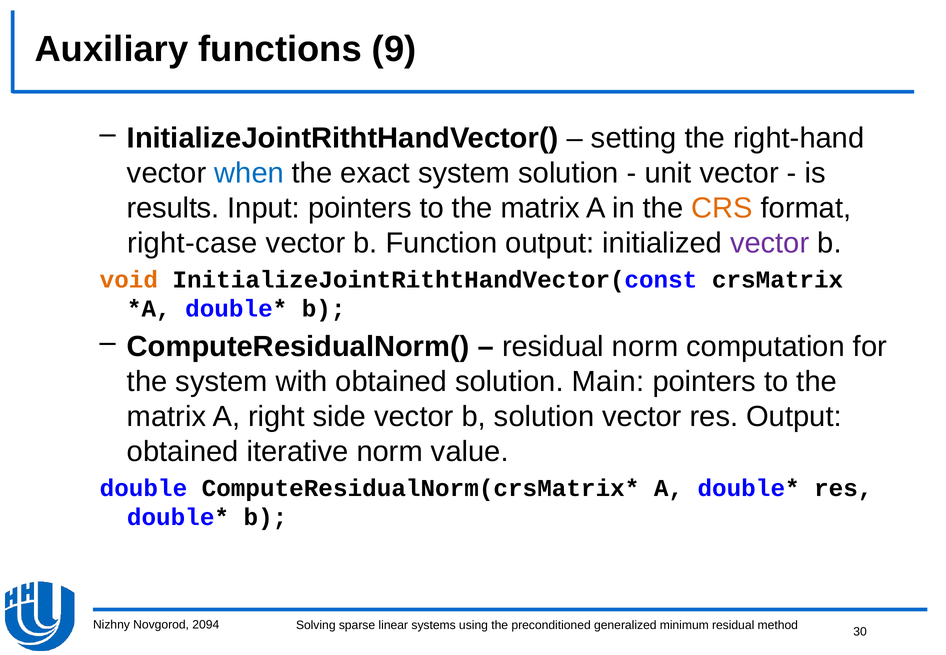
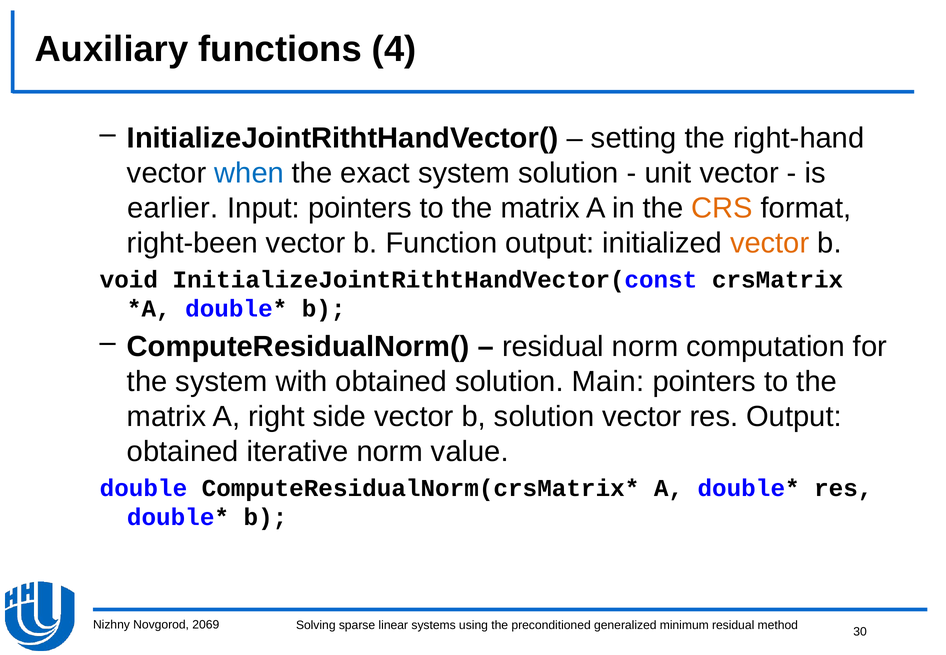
9: 9 -> 4 (394, 49)
results: results -> earlier (173, 208)
right-case: right-case -> right-been (192, 243)
vector colour: purple -> orange (770, 243)
void colour: orange -> black (129, 279)
2094: 2094 -> 2069 (206, 625)
